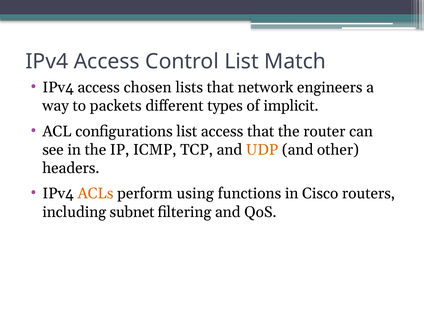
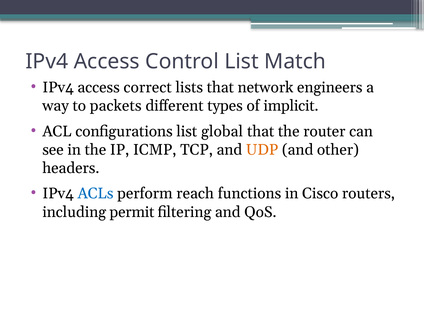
chosen: chosen -> correct (148, 87)
list access: access -> global (222, 131)
ACLs colour: orange -> blue (96, 194)
using: using -> reach (195, 194)
subnet: subnet -> permit (132, 212)
